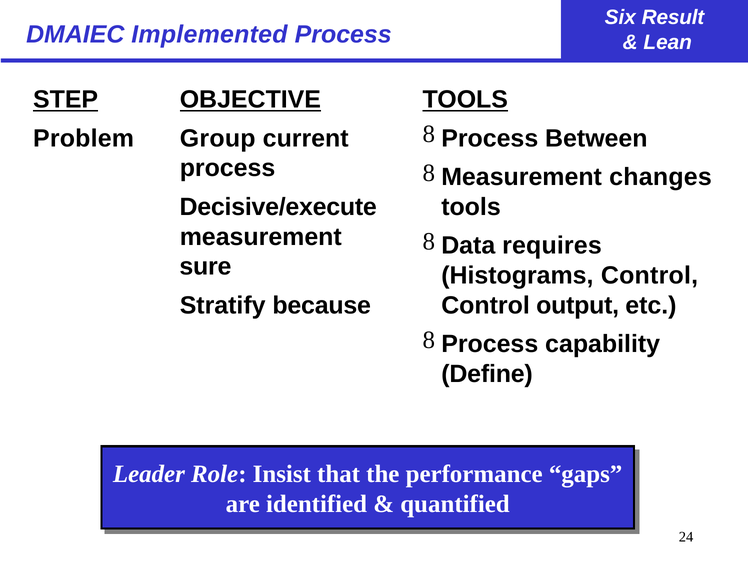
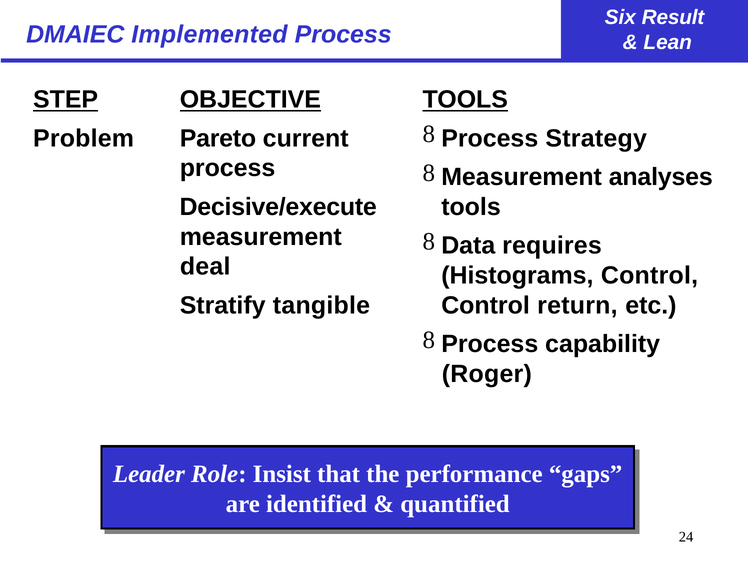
Between: Between -> Strategy (596, 138)
Group: Group -> Pareto (218, 138)
changes: changes -> analyses (661, 177)
sure: sure -> deal (205, 267)
because: because -> tangible (321, 305)
output: output -> return (577, 305)
Define: Define -> Roger (487, 374)
